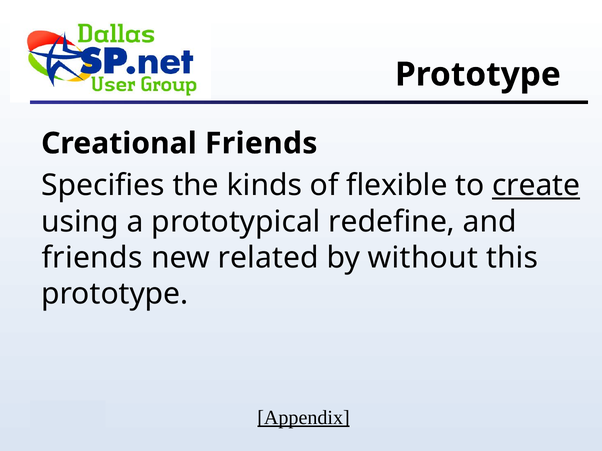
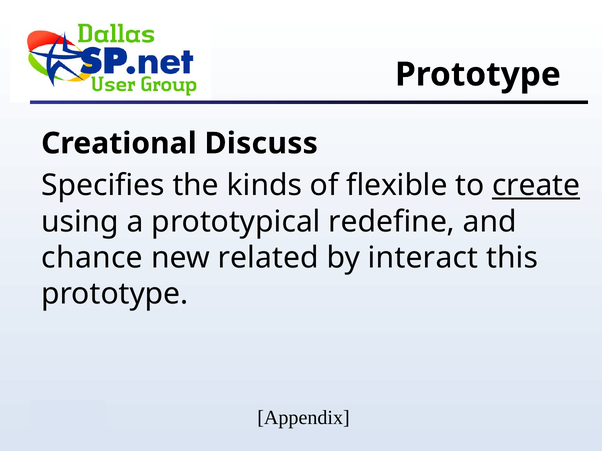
Creational Friends: Friends -> Discuss (261, 144)
friends: friends -> chance (92, 258)
without: without -> interact (423, 258)
Appendix underline: present -> none (304, 418)
